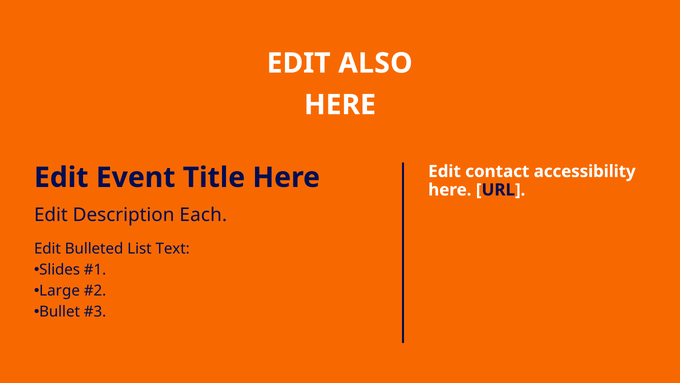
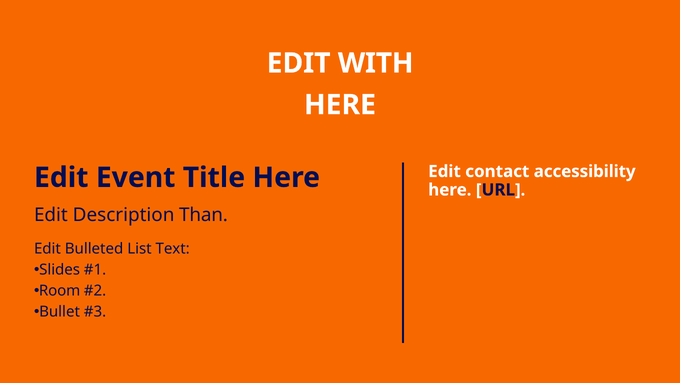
ALSO: ALSO -> WITH (376, 63)
Each: Each -> Than (204, 215)
Large: Large -> Room (60, 290)
